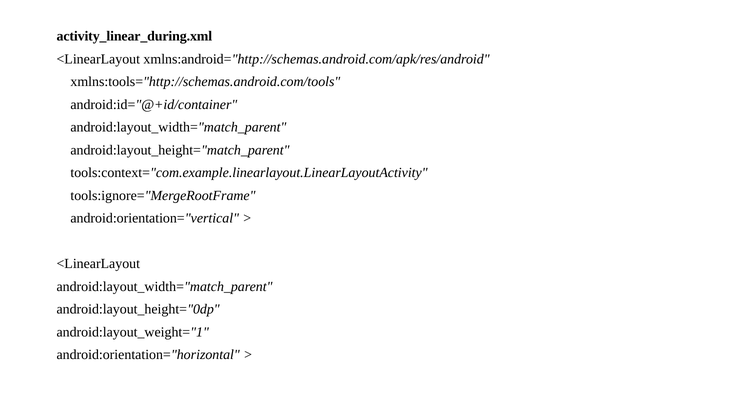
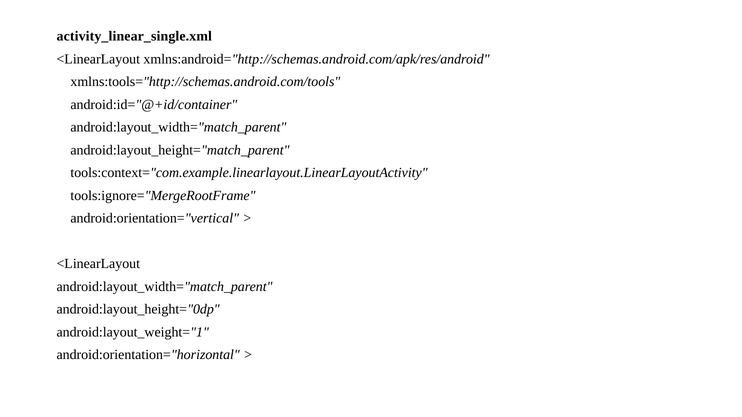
activity_linear_during.xml: activity_linear_during.xml -> activity_linear_single.xml (134, 36)
